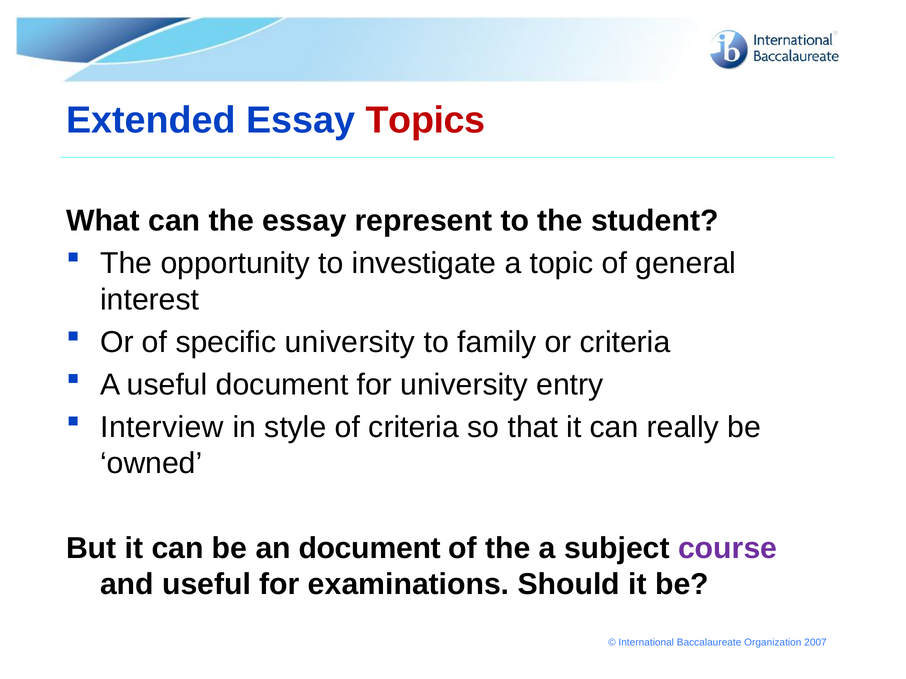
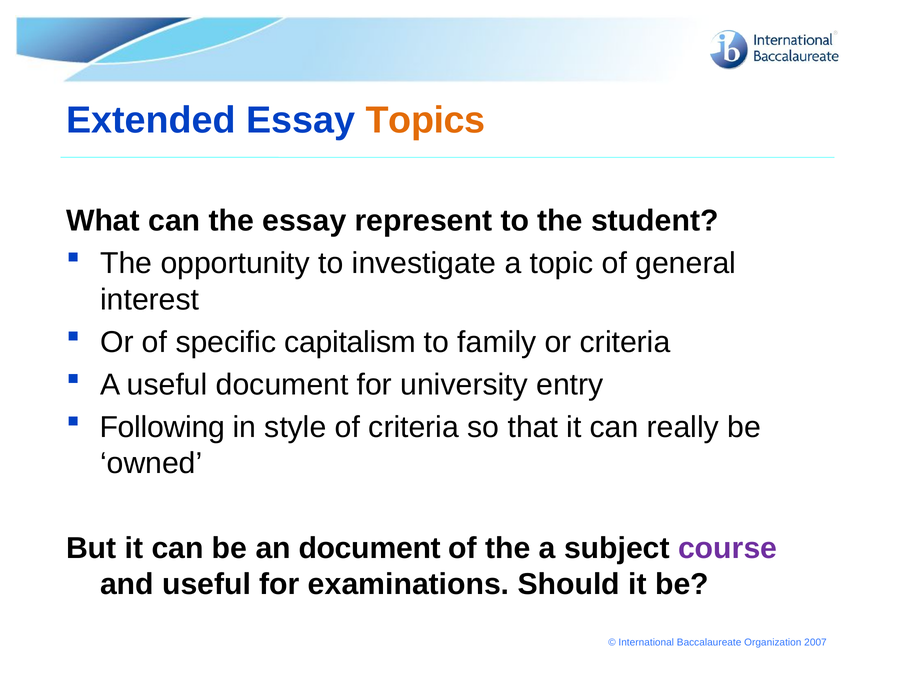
Topics colour: red -> orange (426, 120)
specific university: university -> capitalism (350, 342)
Interview: Interview -> Following (162, 427)
